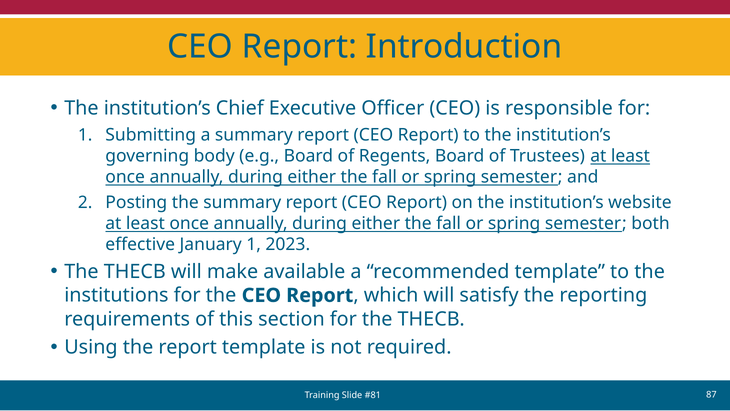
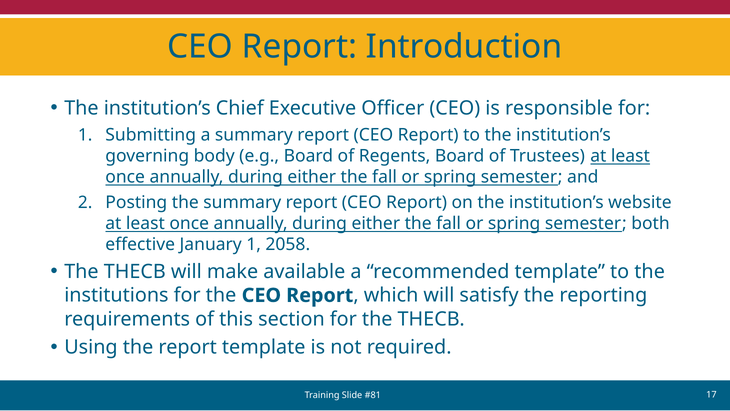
2023: 2023 -> 2058 (288, 244)
87: 87 -> 17 (711, 394)
